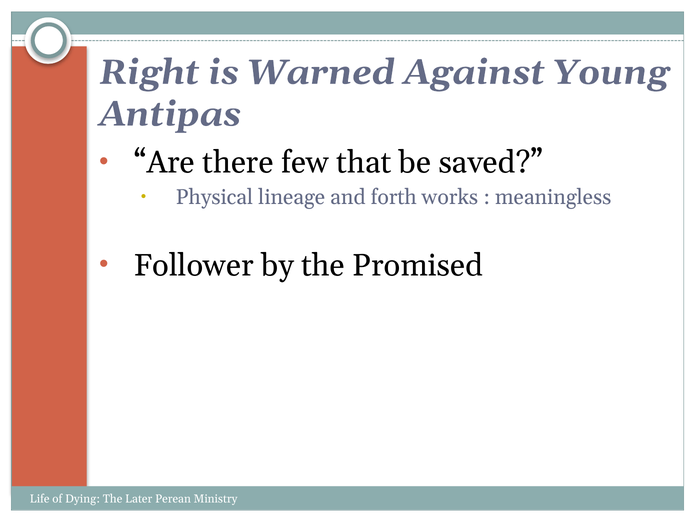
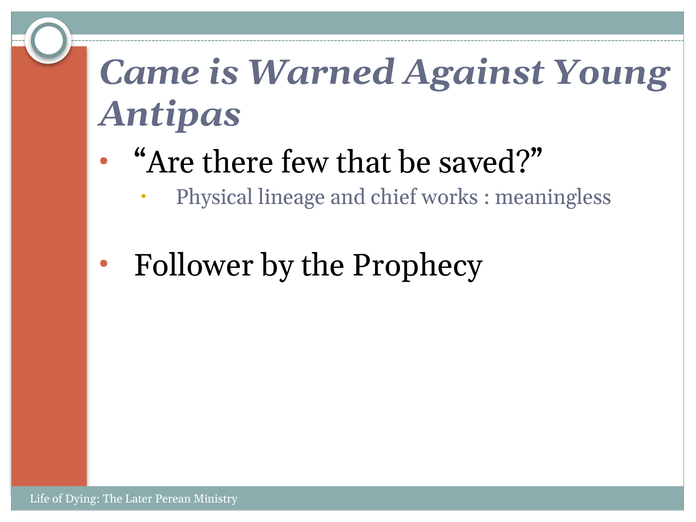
Right: Right -> Came (149, 72)
forth: forth -> chief (394, 197)
Promised: Promised -> Prophecy (418, 265)
